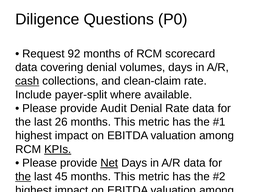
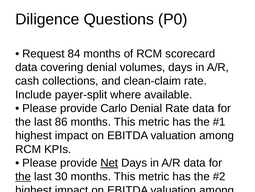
92: 92 -> 84 (74, 53)
cash underline: present -> none (27, 81)
Audit: Audit -> Carlo (114, 108)
26: 26 -> 86 (61, 121)
KPIs underline: present -> none (58, 149)
45: 45 -> 30 (61, 176)
